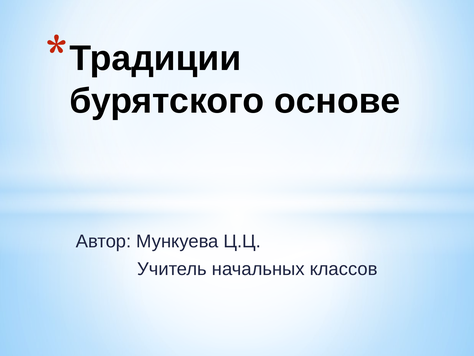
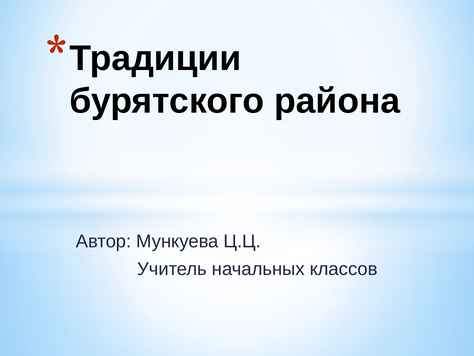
основе: основе -> района (337, 101)
